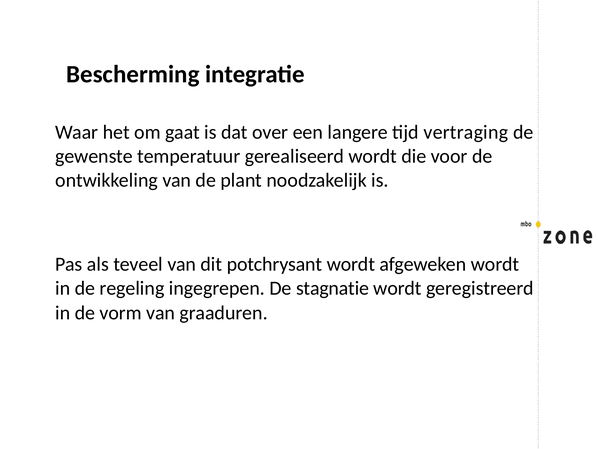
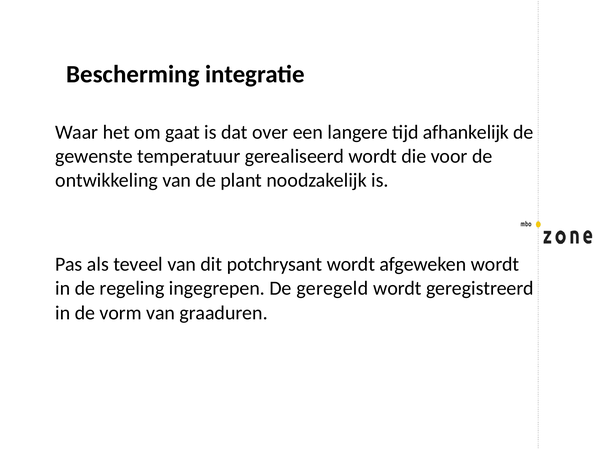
vertraging: vertraging -> afhankelijk (466, 132)
stagnatie: stagnatie -> geregeld (332, 288)
